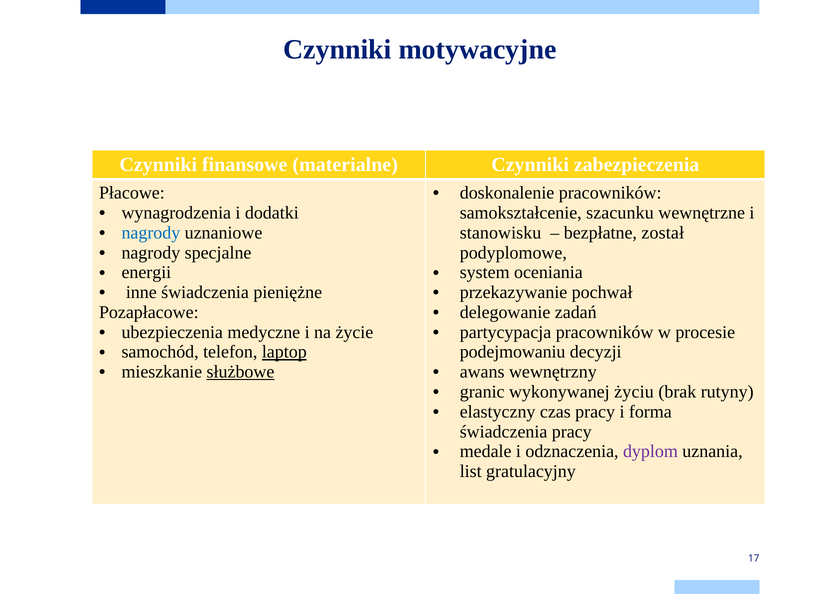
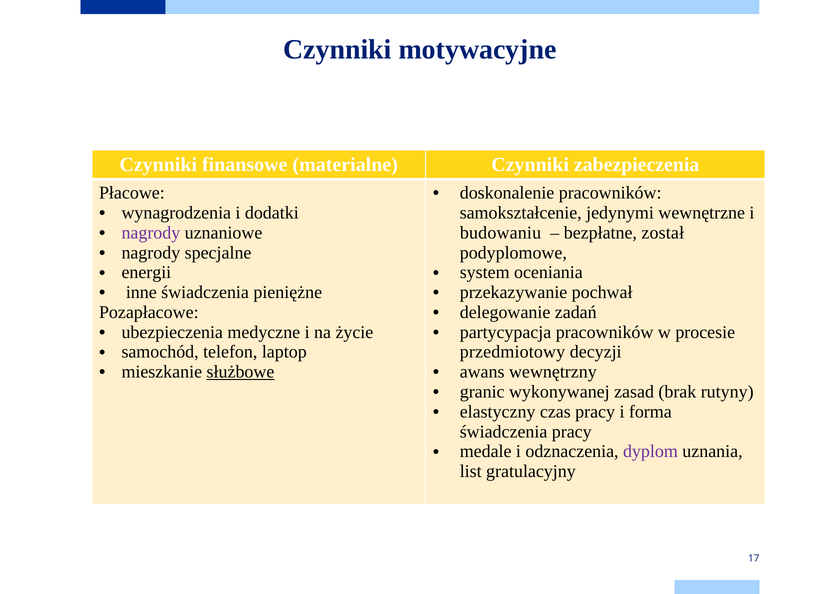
szacunku: szacunku -> jedynymi (620, 213)
stanowisku: stanowisku -> budowaniu (501, 233)
nagrody colour: blue -> purple (151, 233)
laptop underline: present -> none (284, 352)
podejmowaniu: podejmowaniu -> przedmiotowy (512, 352)
życiu: życiu -> zasad (634, 392)
